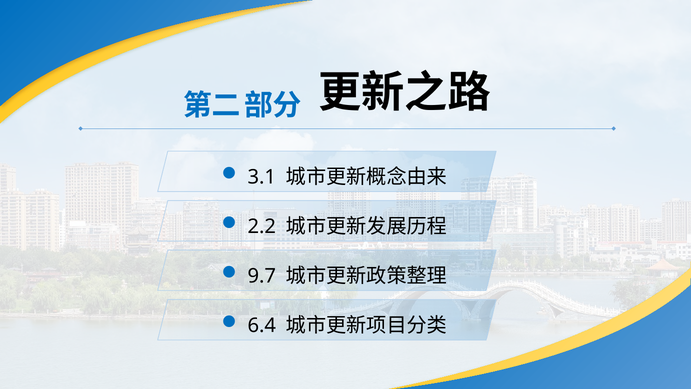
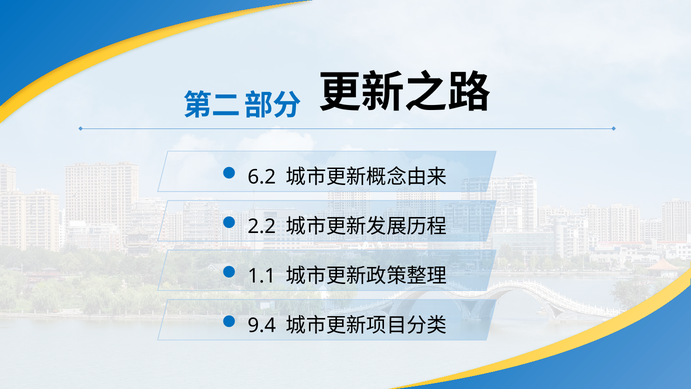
3.1: 3.1 -> 6.2 (262, 177)
9.7: 9.7 -> 1.1 (262, 276)
6.4: 6.4 -> 9.4 (262, 325)
